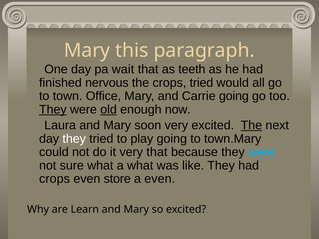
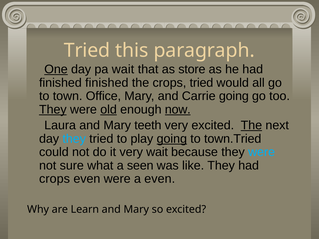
Mary: Mary -> Tried (87, 51)
One underline: none -> present (56, 69)
teeth: teeth -> store (192, 69)
finished nervous: nervous -> finished (107, 83)
now underline: none -> present (178, 110)
soon: soon -> teeth (148, 125)
they colour: white -> light blue (74, 139)
going underline: none -> present (172, 139)
town.Mary: town.Mary -> town.Tried (233, 139)
very that: that -> wait (157, 152)
a what: what -> seen (140, 166)
even store: store -> were (117, 179)
